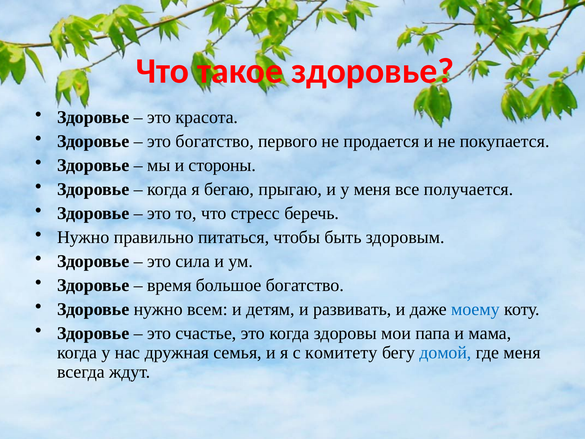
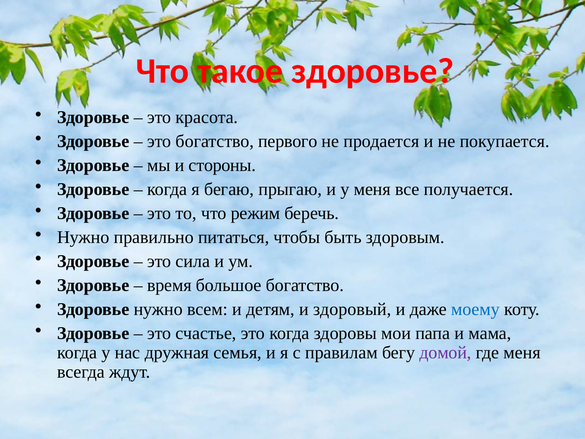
стресс: стресс -> режим (256, 213)
развивать: развивать -> здоровый (352, 309)
комитету: комитету -> правилам (341, 352)
домой colour: blue -> purple (445, 352)
